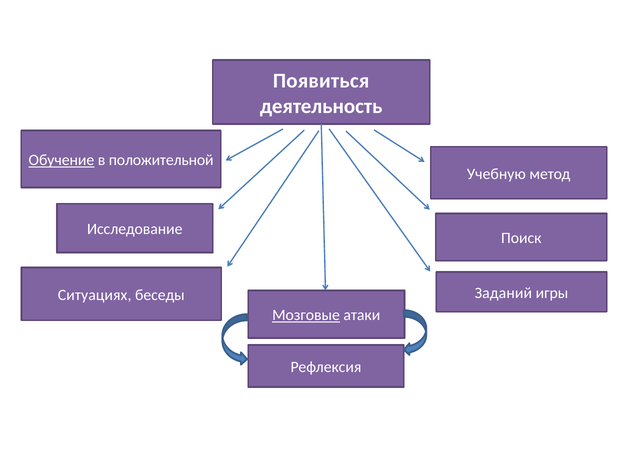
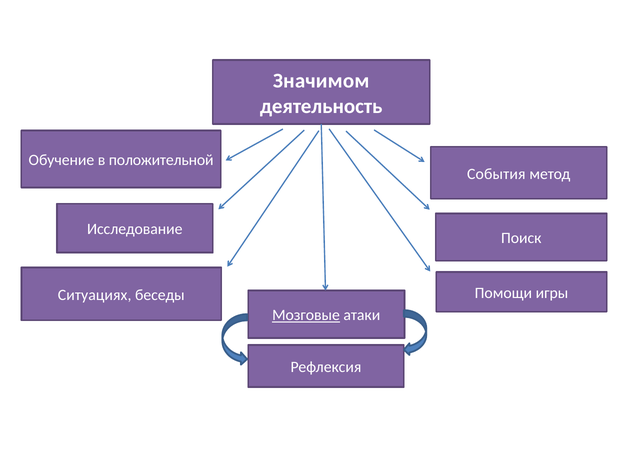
Появиться: Появиться -> Значимом (321, 81)
Обучение underline: present -> none (61, 160)
Учебную: Учебную -> События (496, 174)
Заданий: Заданий -> Помощи (503, 293)
